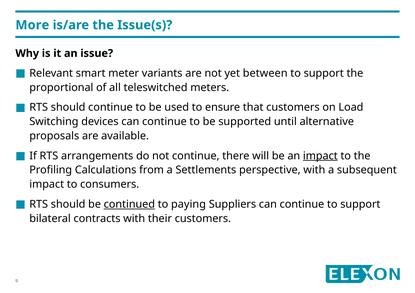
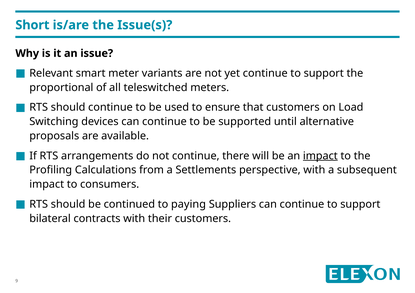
More: More -> Short (32, 25)
yet between: between -> continue (265, 73)
continued underline: present -> none (129, 205)
